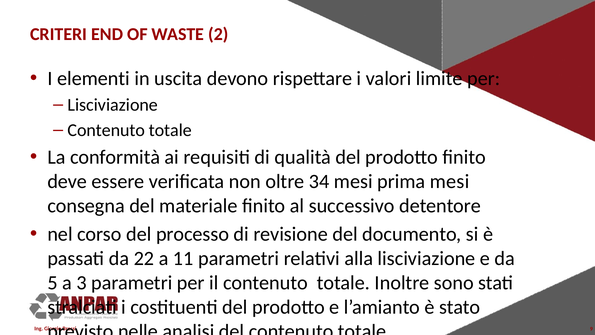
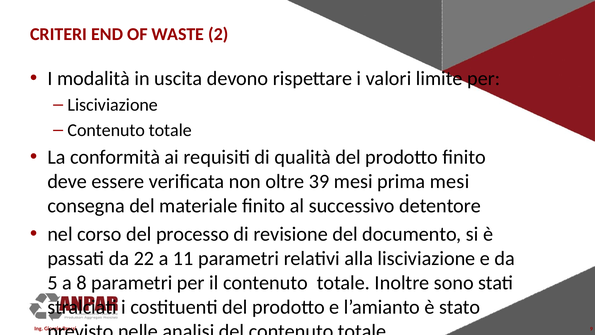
elementi: elementi -> modalità (93, 78)
34: 34 -> 39 (319, 181)
3: 3 -> 8 (82, 283)
